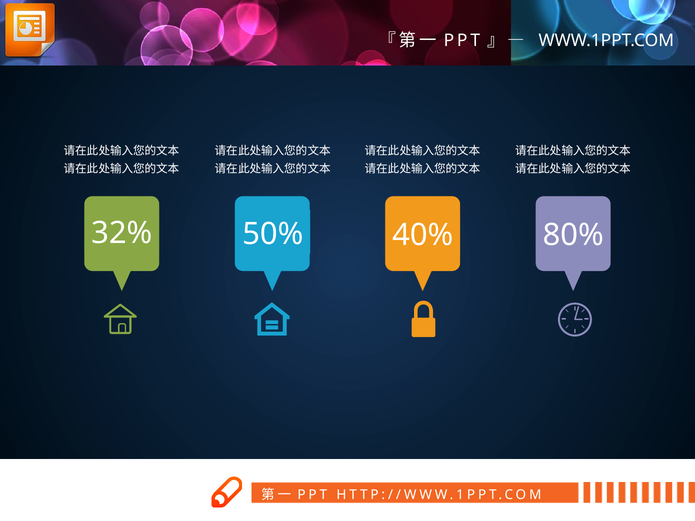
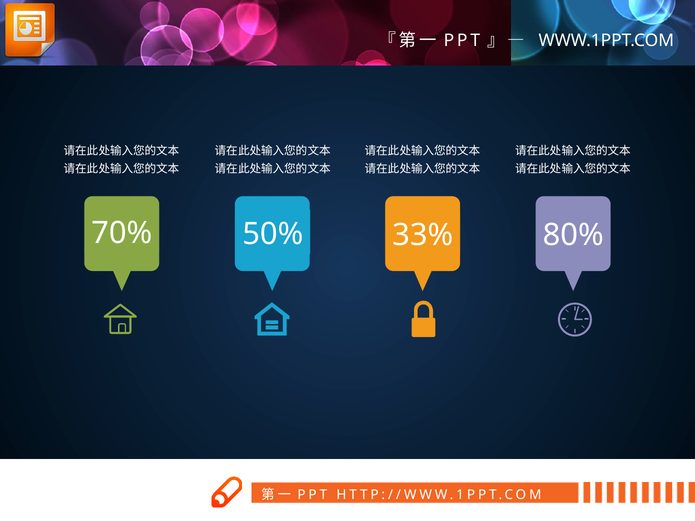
32%: 32% -> 70% (122, 233)
40%: 40% -> 33% (423, 235)
